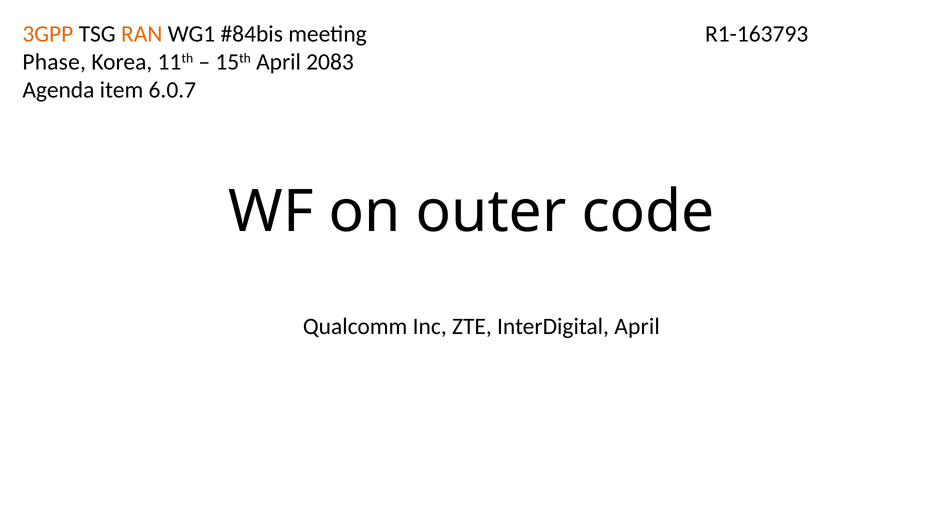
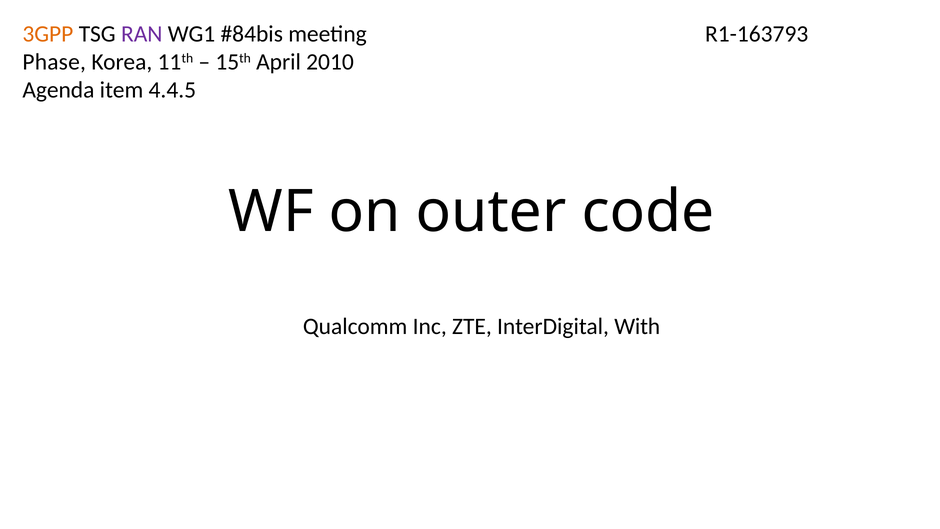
RAN colour: orange -> purple (142, 34)
2083: 2083 -> 2010 (330, 62)
6.0.7: 6.0.7 -> 4.4.5 (172, 90)
InterDigital April: April -> With (637, 326)
